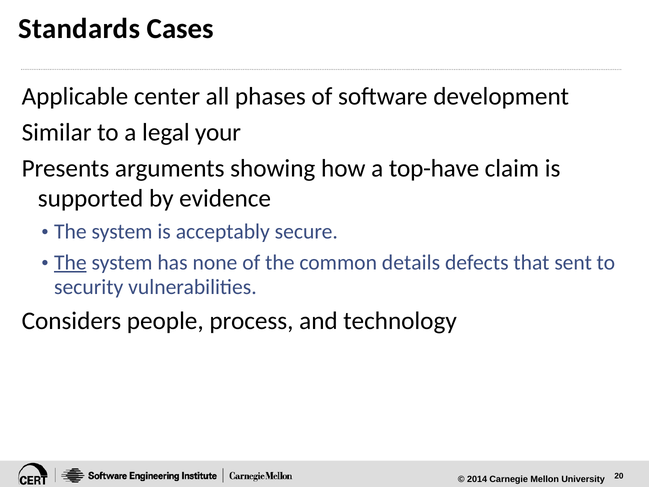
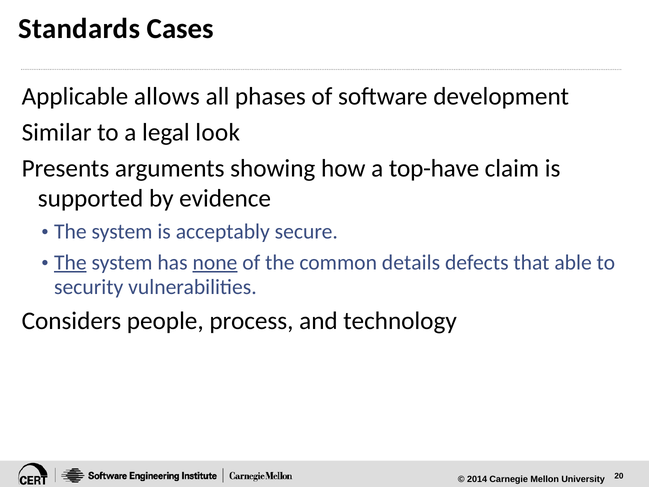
center: center -> allows (167, 97)
your: your -> look (218, 133)
none underline: none -> present (215, 262)
sent: sent -> able (573, 262)
